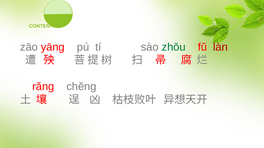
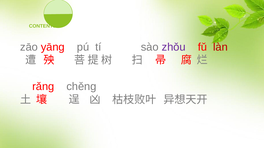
zhǒu colour: green -> purple (174, 47)
